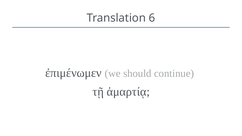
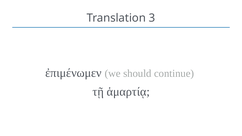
6: 6 -> 3 (152, 18)
